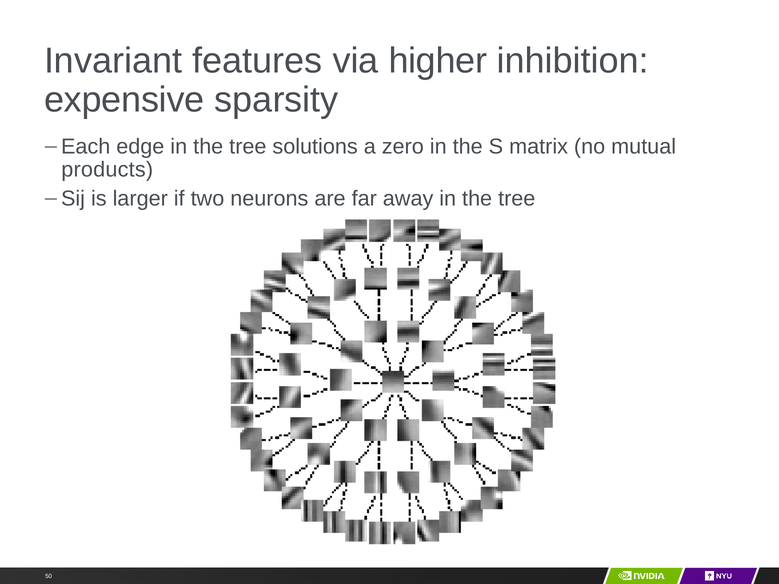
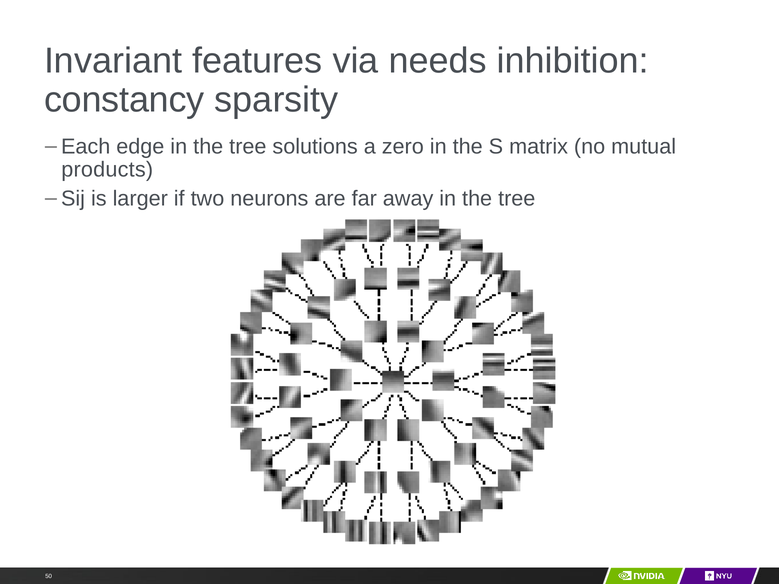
higher: higher -> needs (438, 61)
expensive: expensive -> constancy (124, 100)
